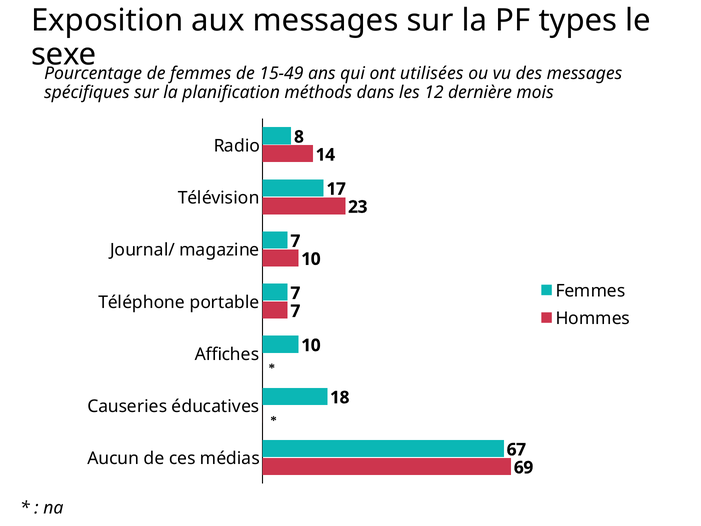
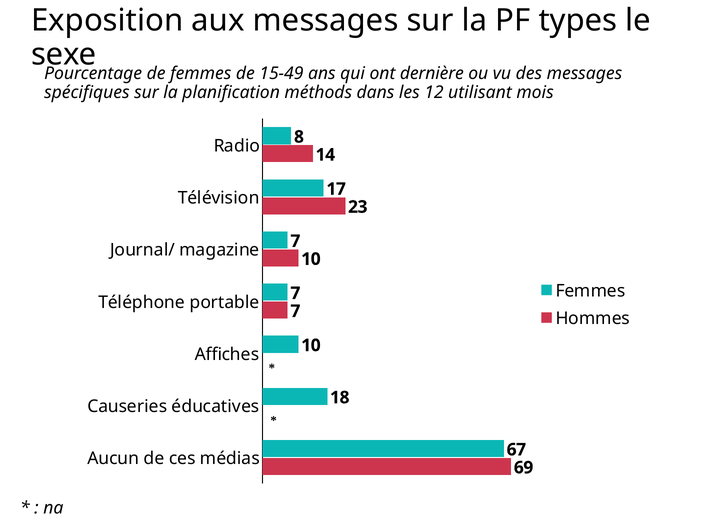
utilisées: utilisées -> dernière (432, 74)
dernière: dernière -> utilisant (480, 92)
